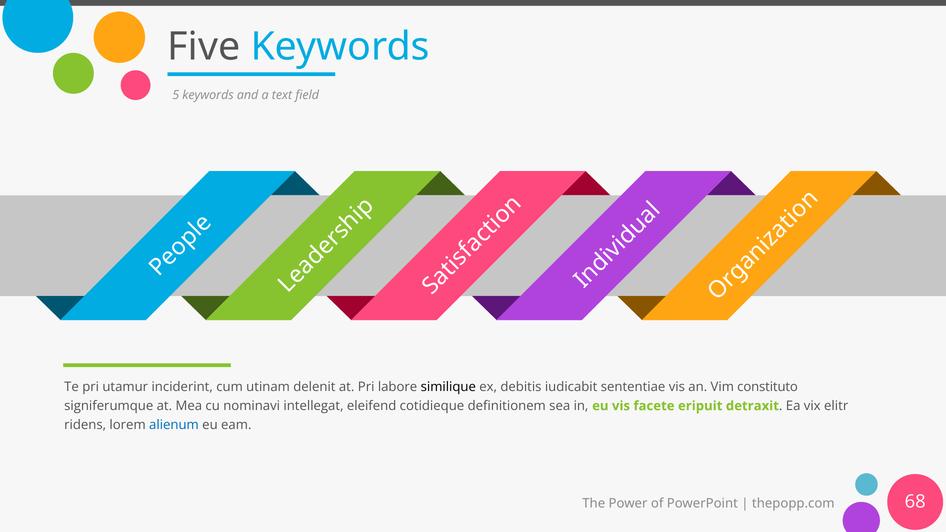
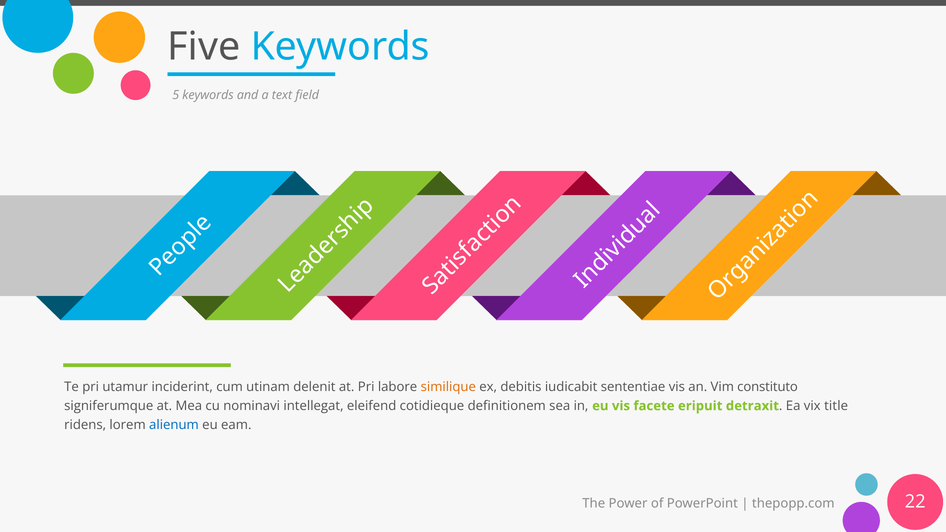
similique colour: black -> orange (448, 387)
elitr: elitr -> title (836, 406)
68: 68 -> 22 (915, 502)
